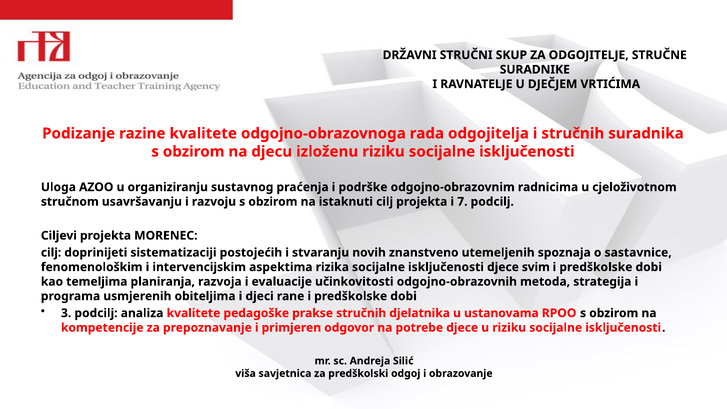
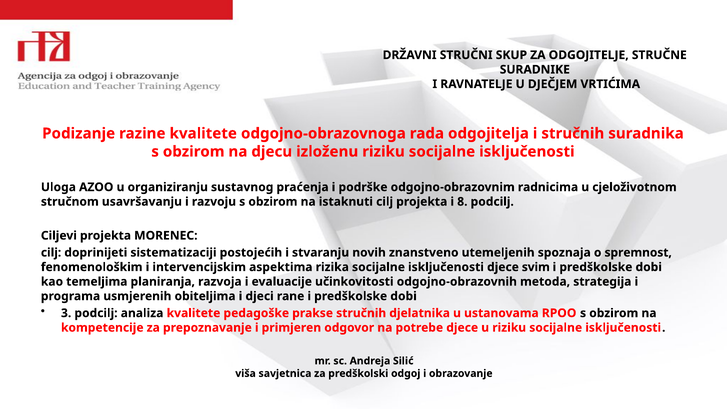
7: 7 -> 8 (462, 202)
sastavnice: sastavnice -> spremnost (638, 253)
